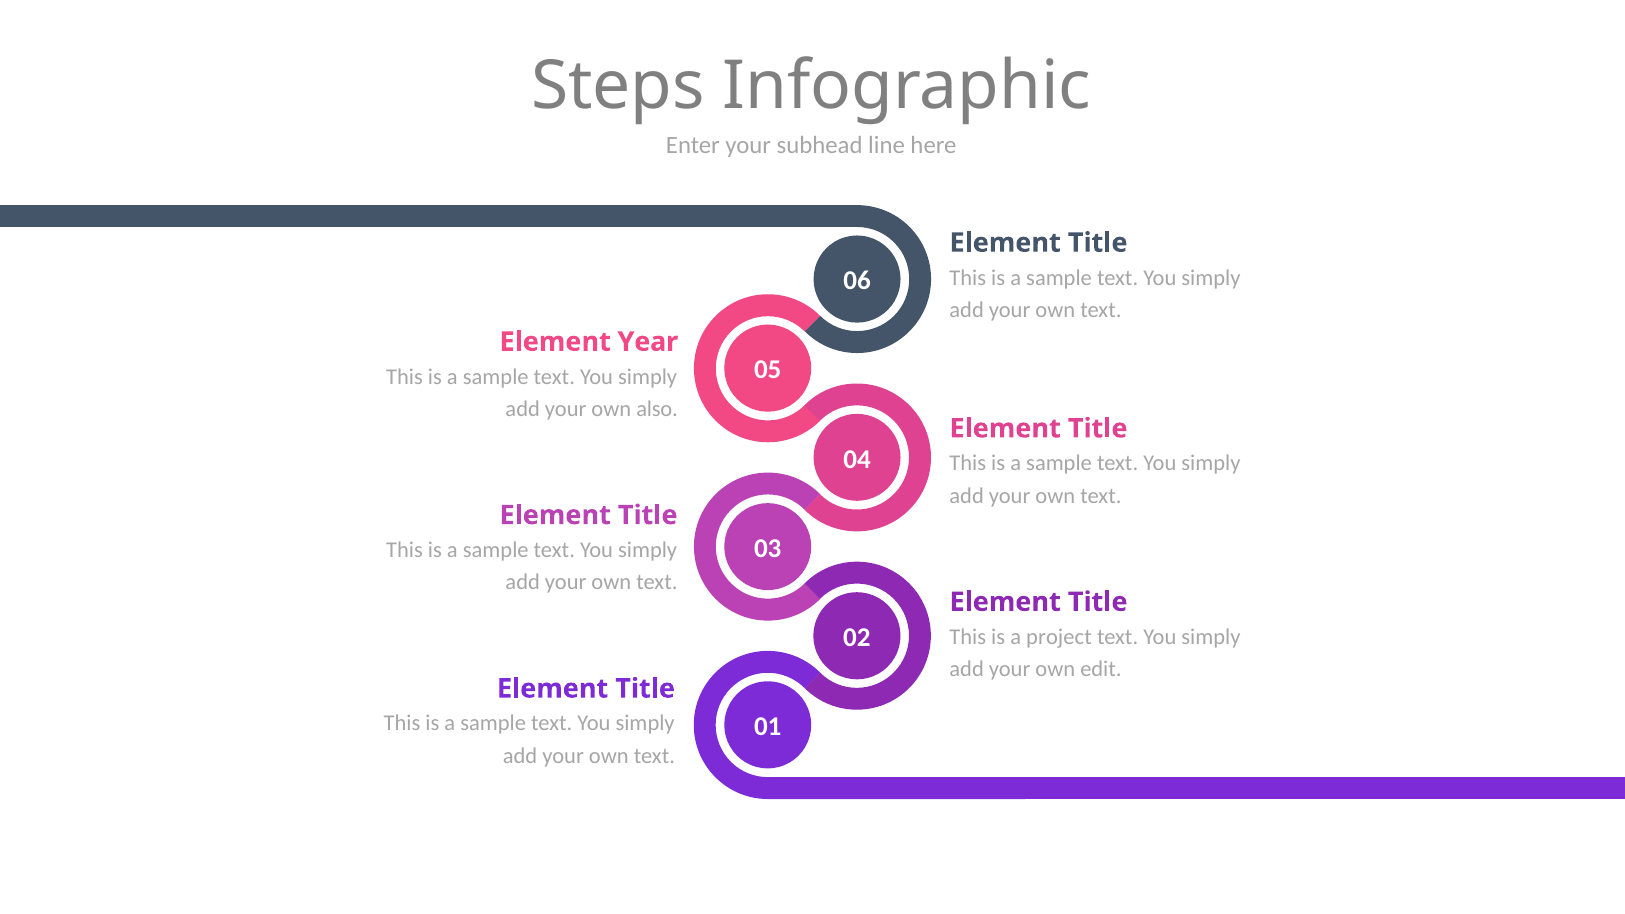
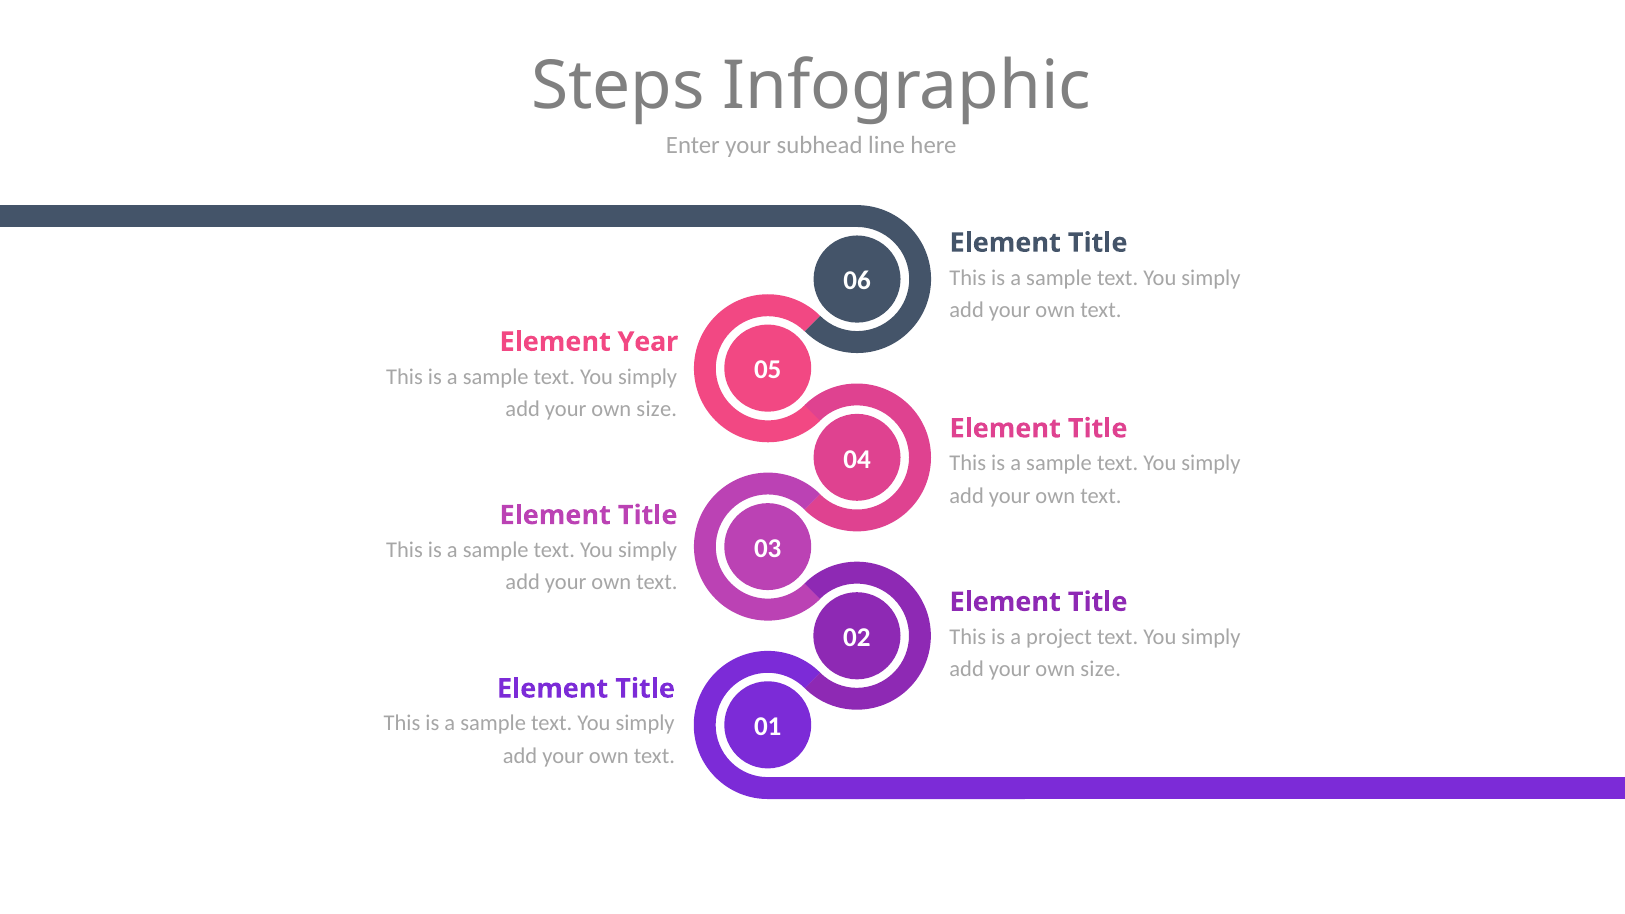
also: also -> size (657, 409)
edit: edit -> size (1101, 669)
